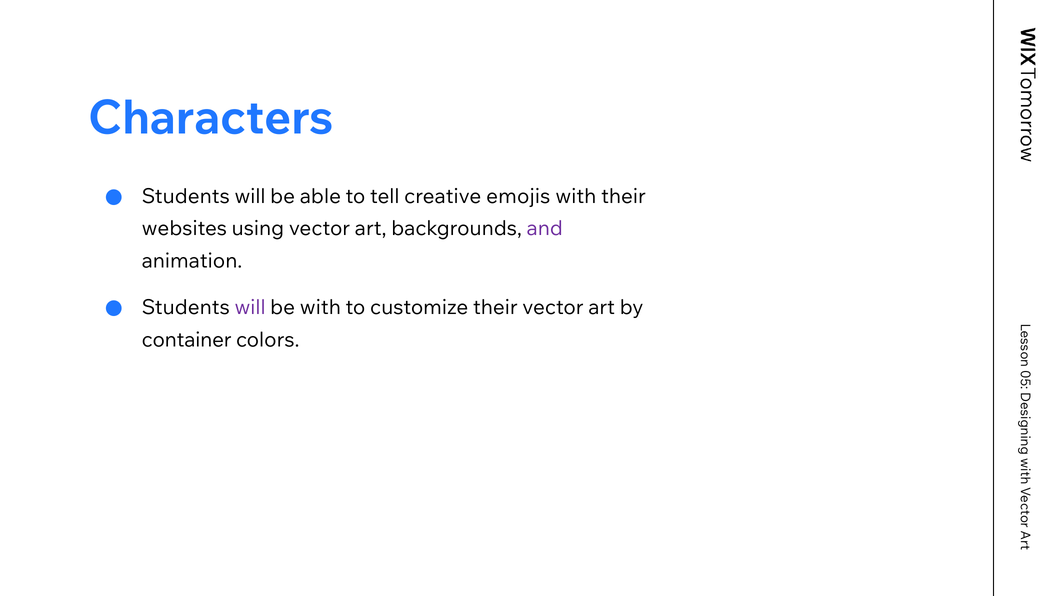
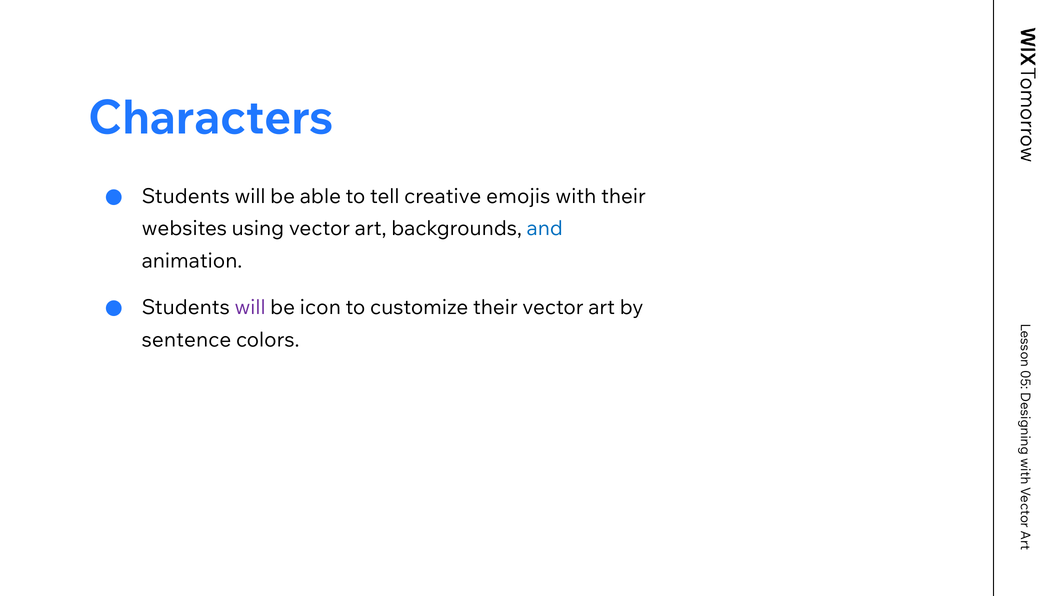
and colour: purple -> blue (545, 229)
be with: with -> icon (320, 308)
container: container -> sentence (186, 340)
